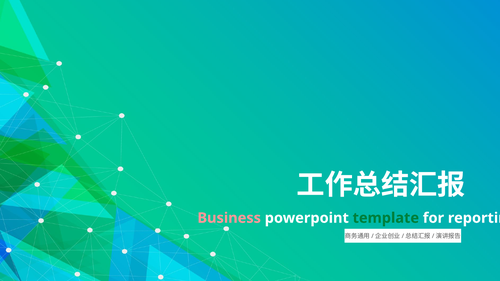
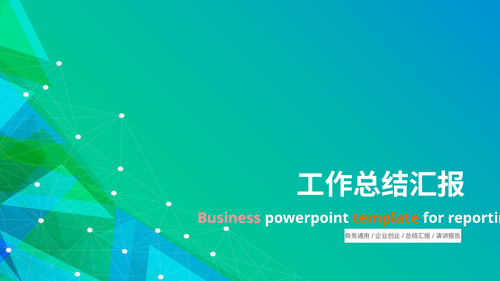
template colour: green -> orange (386, 218)
